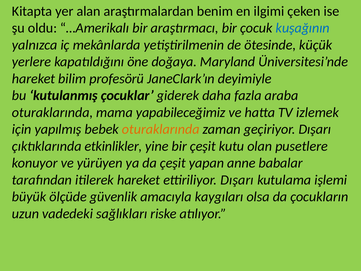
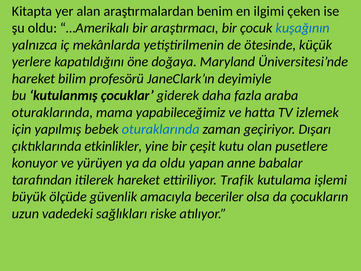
oturaklarında colour: orange -> blue (161, 129)
da çeşit: çeşit -> oldu (173, 163)
ettiriliyor Dışarı: Dışarı -> Trafik (237, 180)
kaygıları: kaygıları -> beceriler (219, 197)
